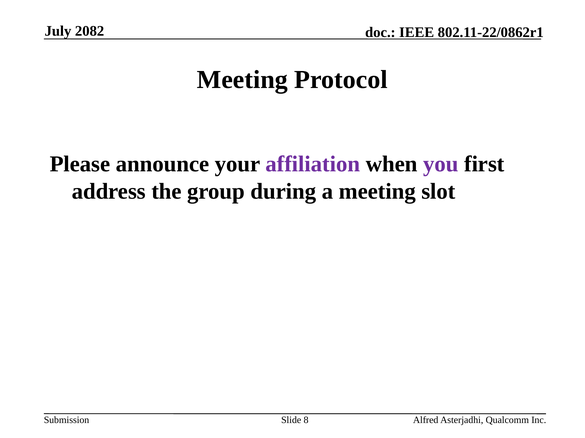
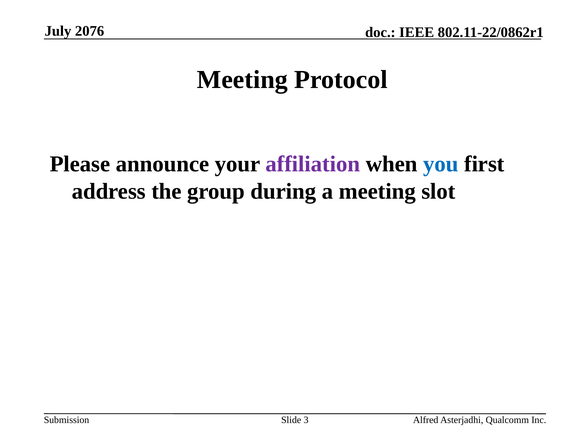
2082: 2082 -> 2076 (90, 31)
you colour: purple -> blue (441, 164)
8: 8 -> 3 (306, 421)
